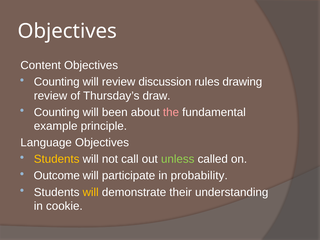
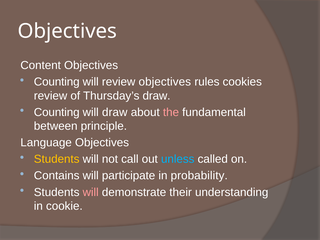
review discussion: discussion -> objectives (165, 82)
drawing: drawing -> cookies (242, 82)
will been: been -> draw (115, 112)
example: example -> between (56, 126)
unless colour: light green -> light blue (178, 159)
Outcome: Outcome -> Contains (57, 176)
will colour: yellow -> pink (91, 192)
